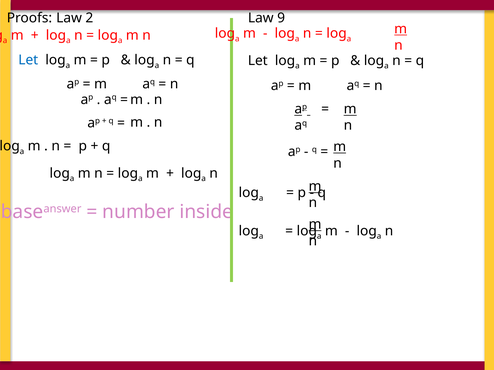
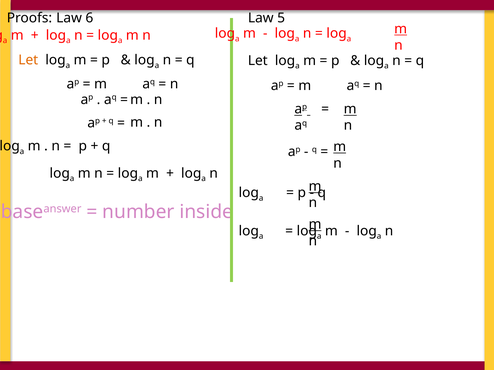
2: 2 -> 6 (89, 18)
9: 9 -> 5 (281, 18)
Let colour: blue -> orange (28, 60)
